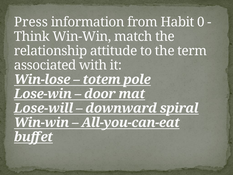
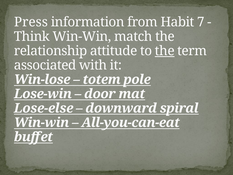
0: 0 -> 7 (201, 22)
the underline: none -> present (165, 51)
Lose-will: Lose-will -> Lose-else (44, 108)
